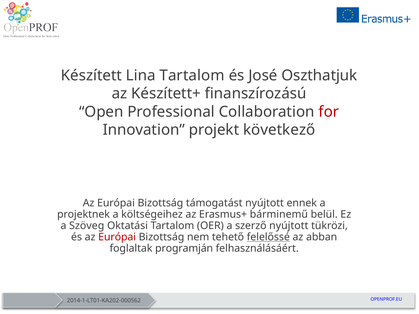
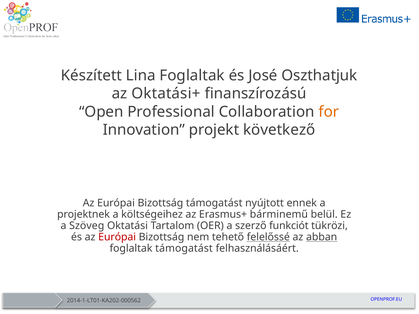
Lina Tartalom: Tartalom -> Foglaltak (192, 76)
Készített+: Készített+ -> Oktatási+ (166, 94)
for colour: red -> orange (329, 112)
szerző nyújtott: nyújtott -> funkciót (289, 226)
abban underline: none -> present (322, 237)
foglaltak programján: programján -> támogatást (184, 248)
